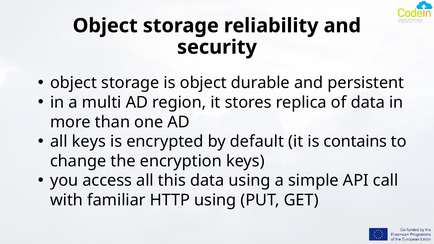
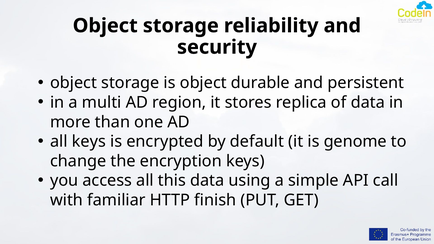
contains: contains -> genome (355, 142)
HTTP using: using -> finish (215, 200)
